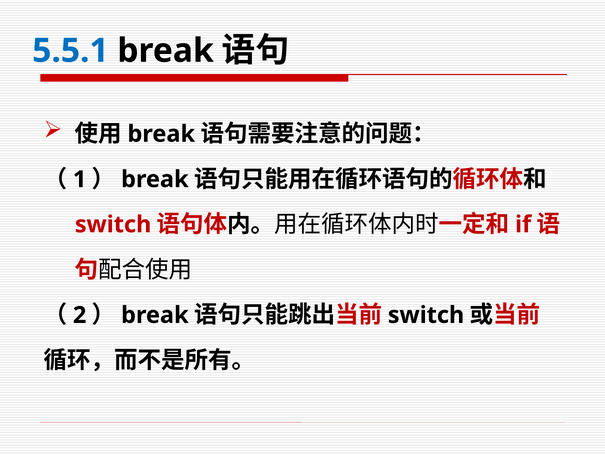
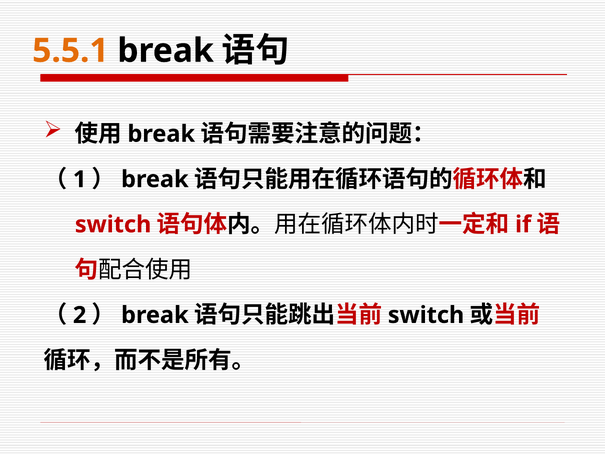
5.5.1 colour: blue -> orange (70, 51)
